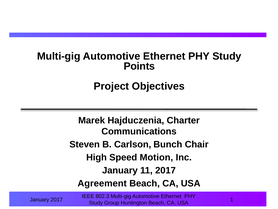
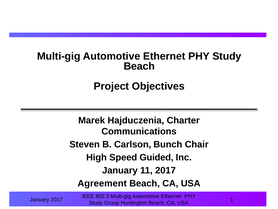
Points: Points -> Beach (139, 66)
Motion: Motion -> Guided (156, 157)
